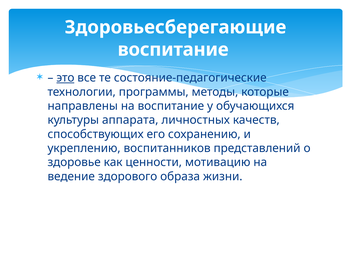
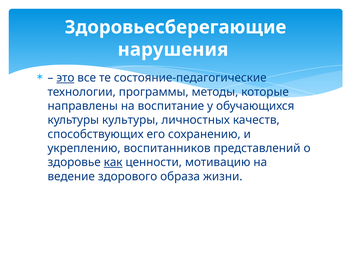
воспитание: воспитание -> нарушения (173, 49)
культуры аппарата: аппарата -> культуры (130, 120)
как underline: none -> present (113, 162)
